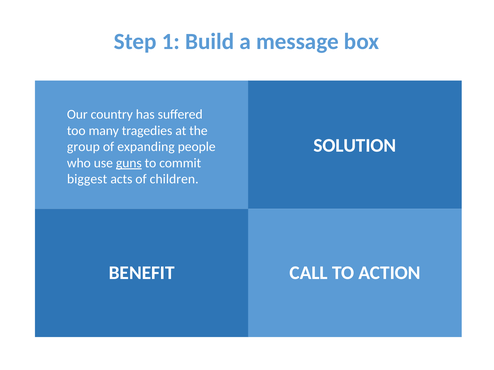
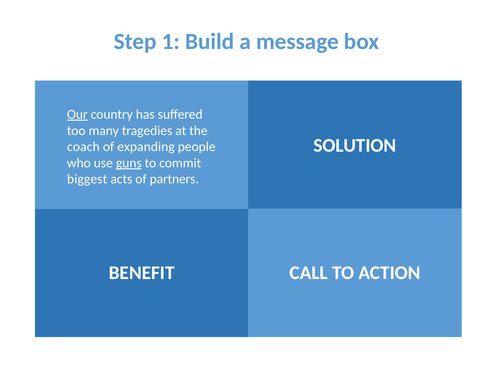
Our underline: none -> present (77, 115)
group: group -> coach (83, 147)
children: children -> partners (174, 179)
